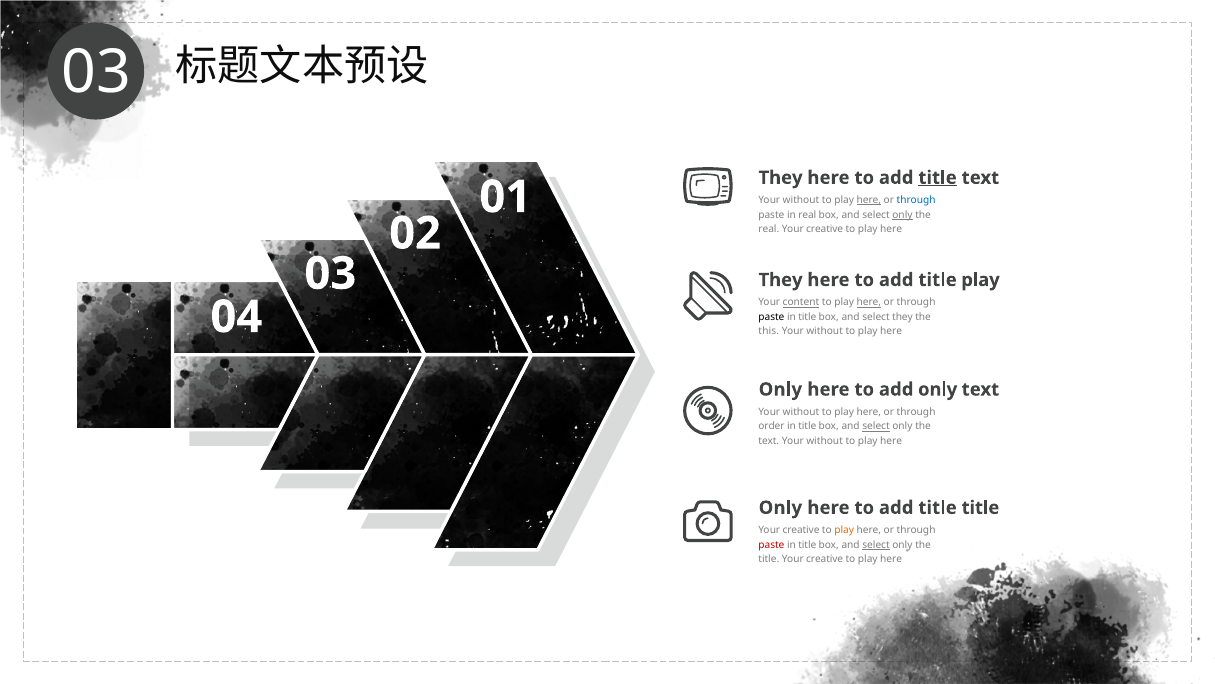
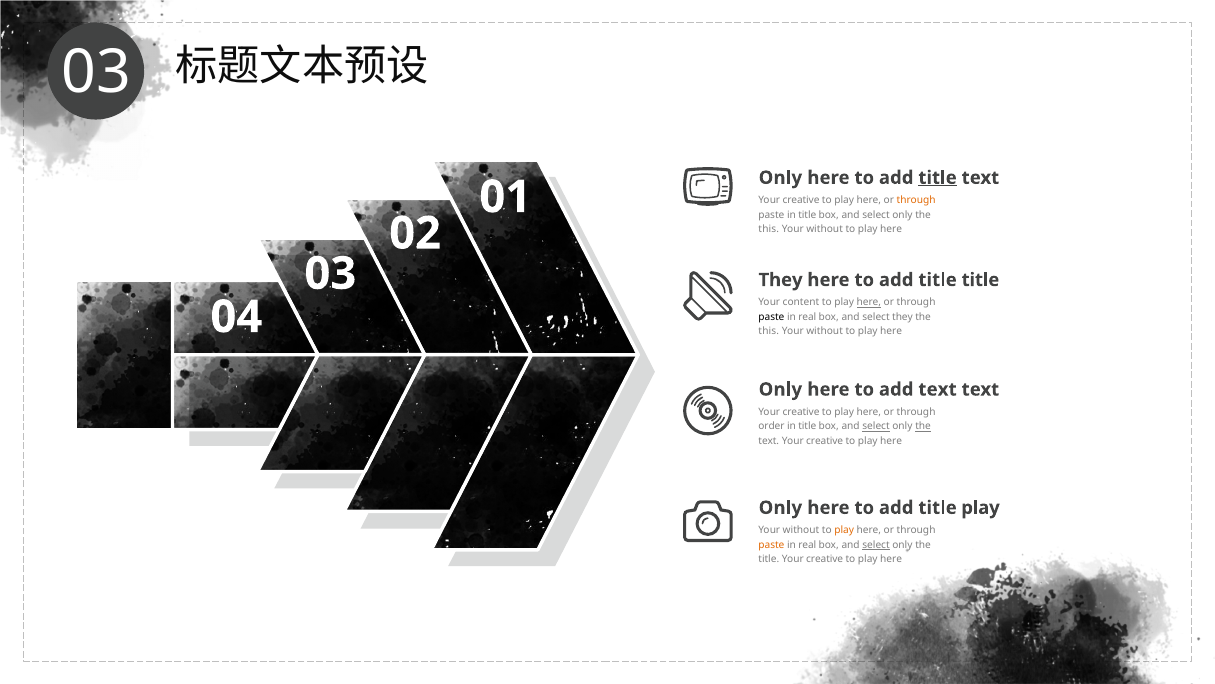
They: They -> Only (780, 178)
without: without -> creative (801, 200)
here underline: present -> none (869, 200)
through colour: blue -> orange (916, 200)
paste in real: real -> title (807, 215)
only underline: present -> none (902, 215)
real: real -> this (769, 229)
creative: creative -> without (825, 229)
title play: play -> title (980, 280)
content underline: present -> none (801, 302)
title: title -> real (807, 317)
add only: only -> text (937, 389)
without: without -> creative (801, 412)
the underline: none -> present (923, 426)
text Your without: without -> creative (825, 441)
title title: title -> play (981, 507)
creative: creative -> without (801, 530)
paste colour: red -> orange (771, 544)
title: title -> real (807, 544)
